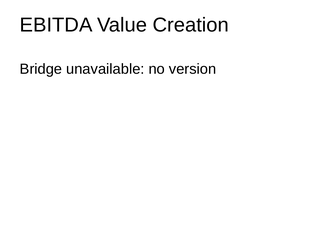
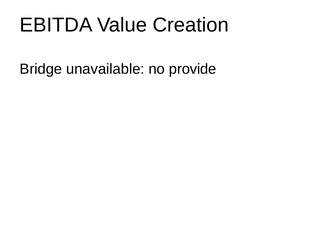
version: version -> provide (193, 69)
